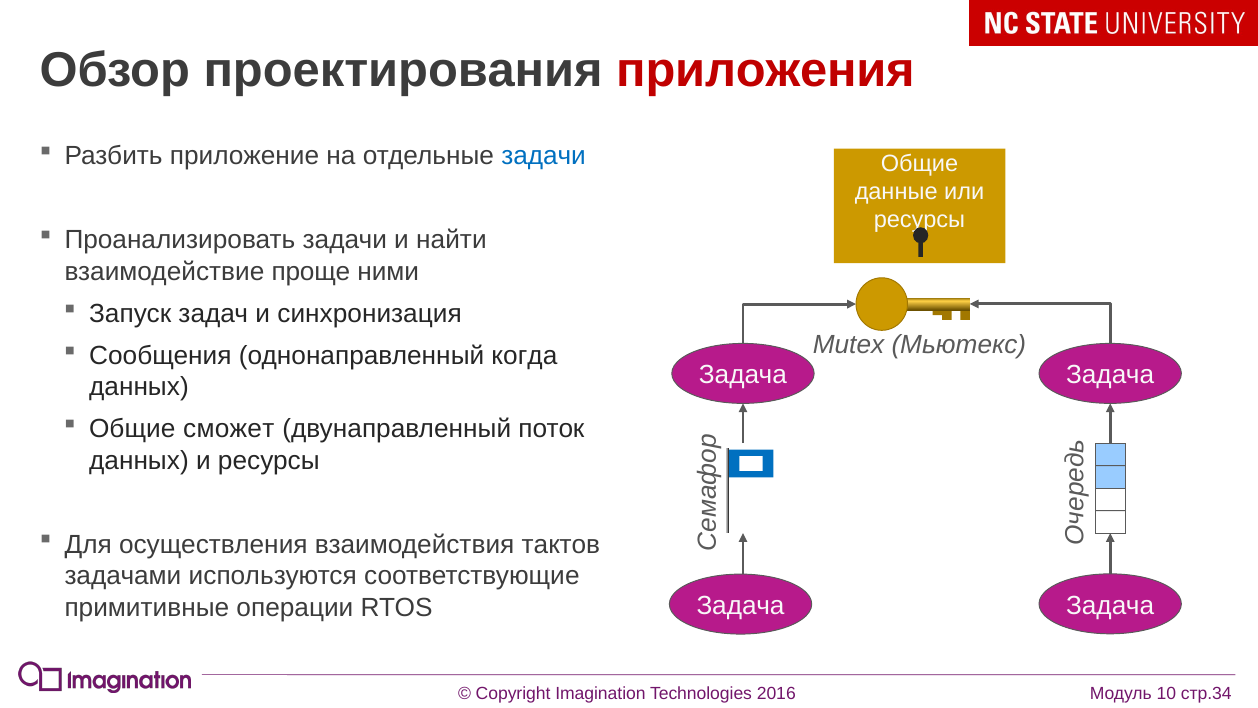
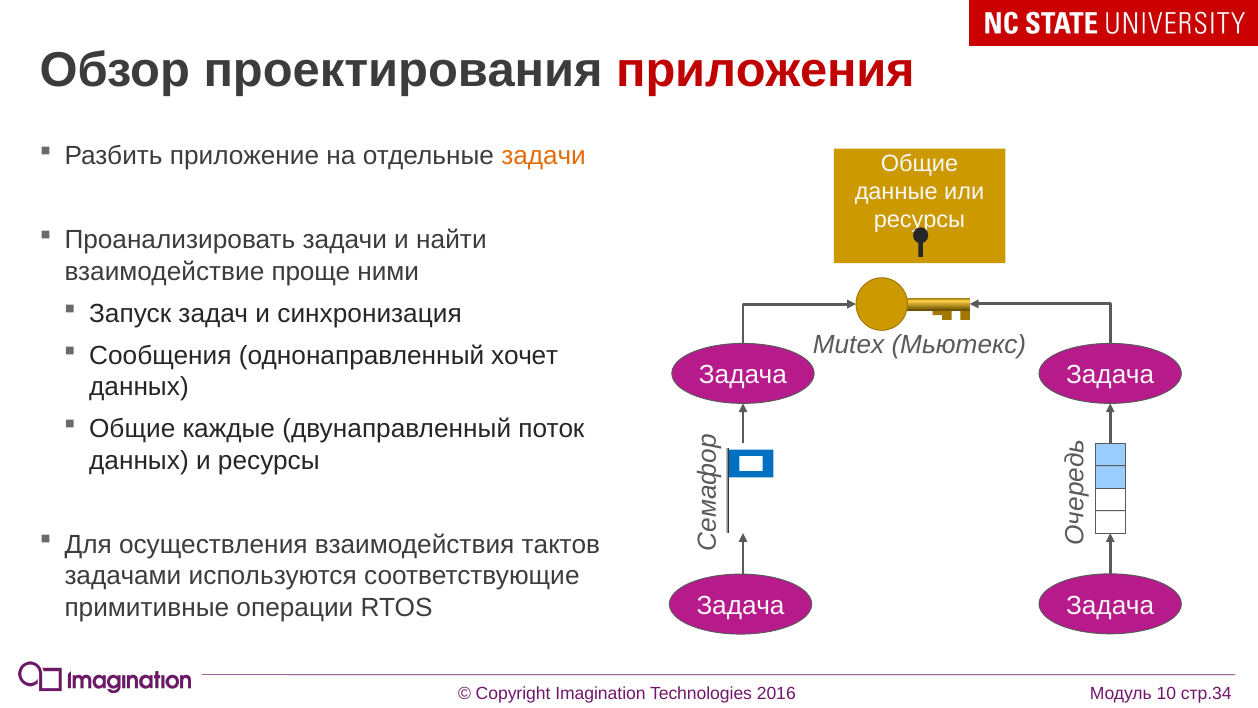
задачи colour: blue -> orange (544, 156)
когда: когда -> хочет (525, 355)
сможет: сможет -> каждые (229, 429)
